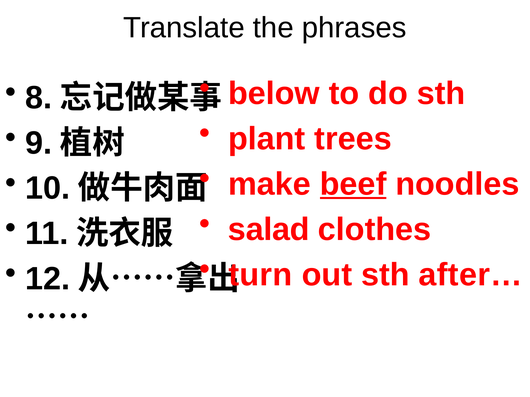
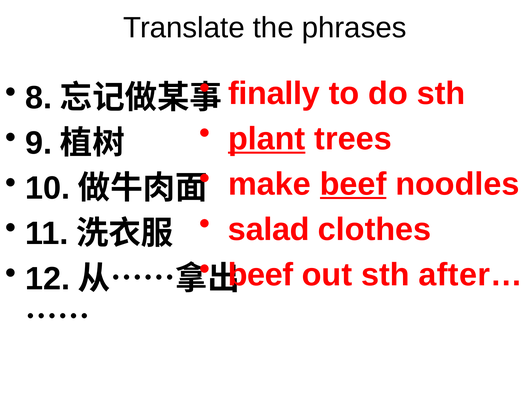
below: below -> finally (274, 94)
plant underline: none -> present (267, 139)
turn: turn -> beef (261, 275)
